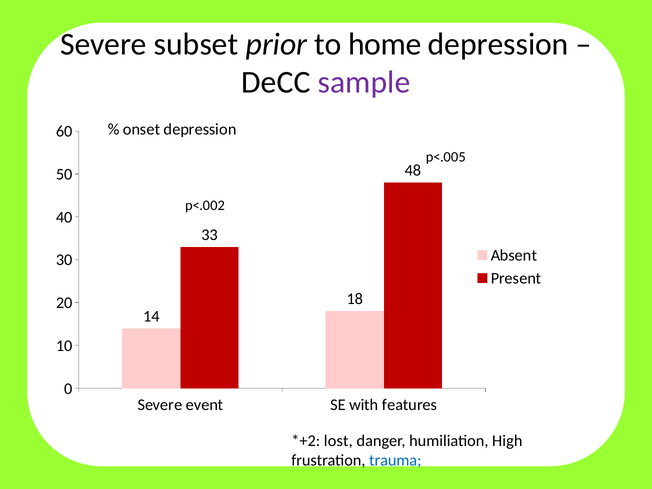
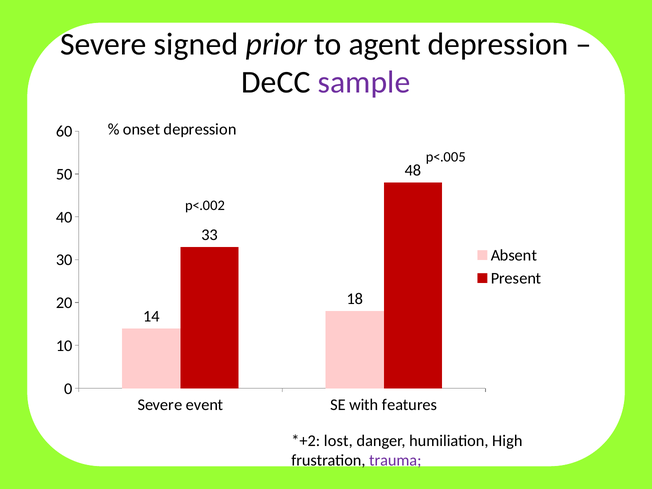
subset: subset -> signed (196, 44)
home: home -> agent (385, 44)
trauma colour: blue -> purple (395, 460)
